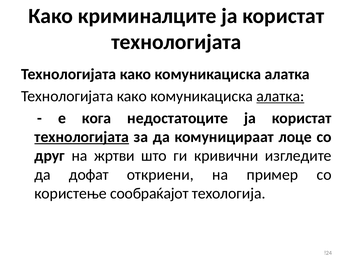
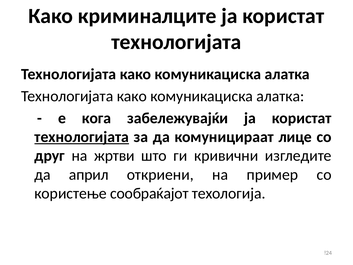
алатка underline: present -> none (280, 96)
недостатоците: недостатоците -> забележувајќи (178, 118)
лоце: лоце -> лице (295, 137)
дофат: дофат -> април (89, 174)
